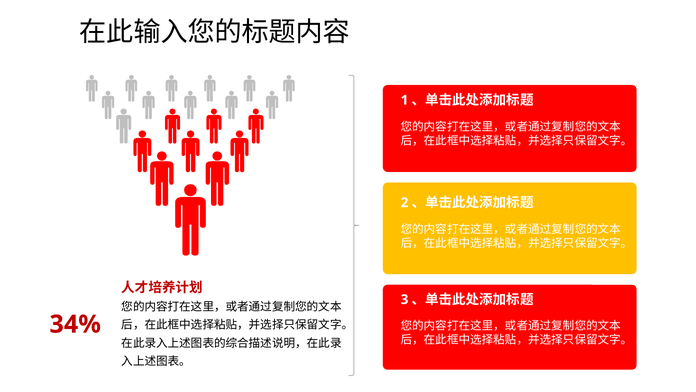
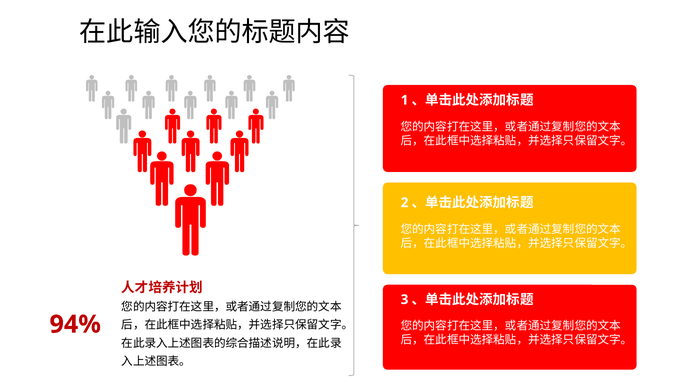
34%: 34% -> 94% (75, 324)
